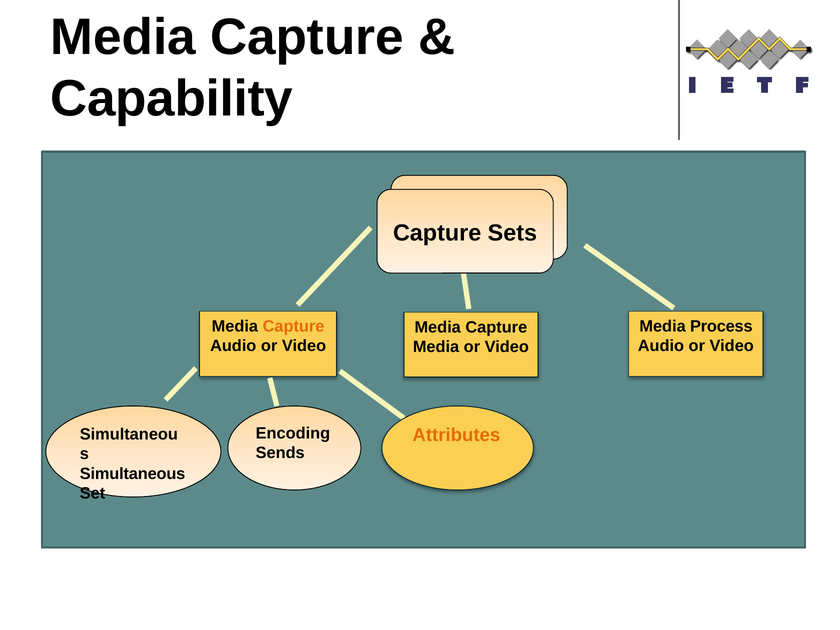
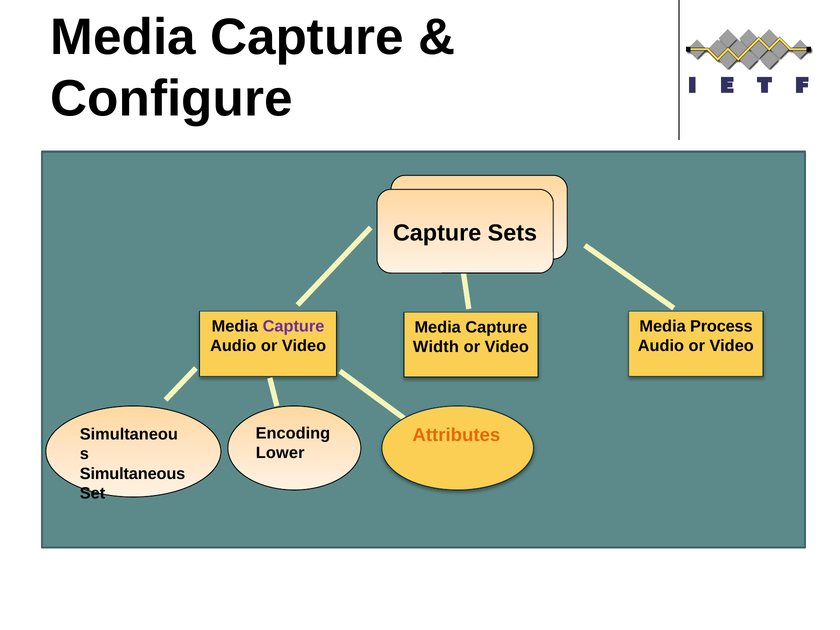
Capability: Capability -> Configure (171, 99)
Capture colour: orange -> purple (294, 326)
Media: Media -> Width (436, 347)
Sends: Sends -> Lower (280, 453)
